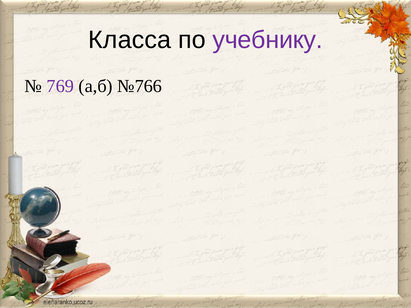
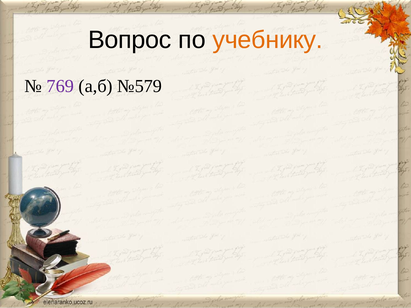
Класса: Класса -> Вопрос (130, 40)
учебнику colour: purple -> orange (268, 40)
№766: №766 -> №579 (140, 86)
